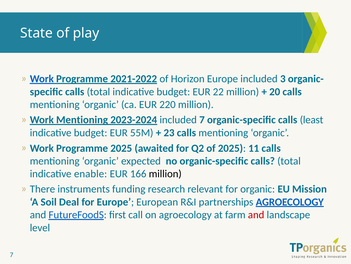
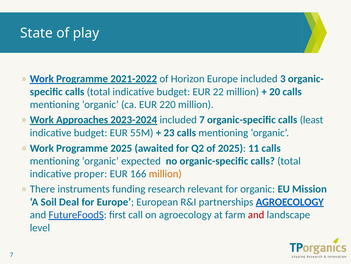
Work Mentioning: Mentioning -> Approaches (82, 120)
enable: enable -> proper (91, 173)
million colour: black -> orange (165, 173)
